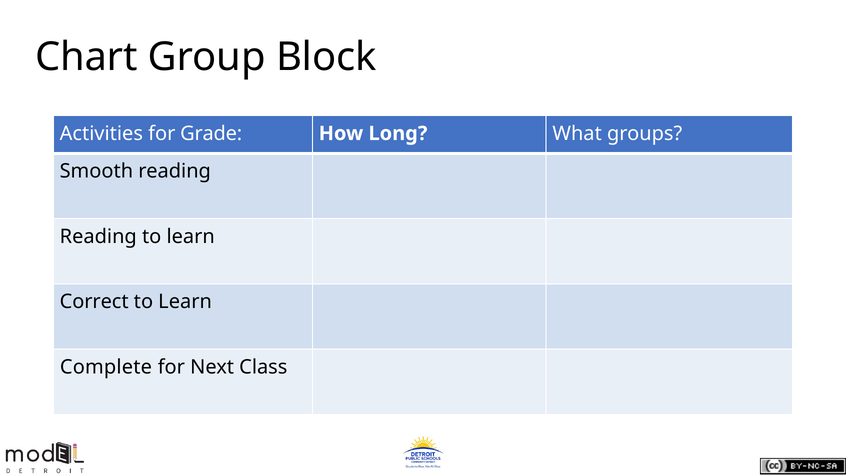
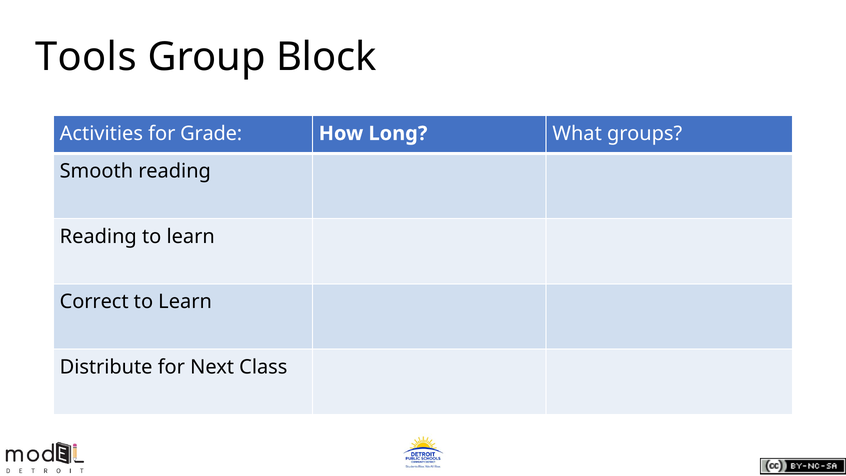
Chart: Chart -> Tools (86, 57)
Complete: Complete -> Distribute (106, 367)
